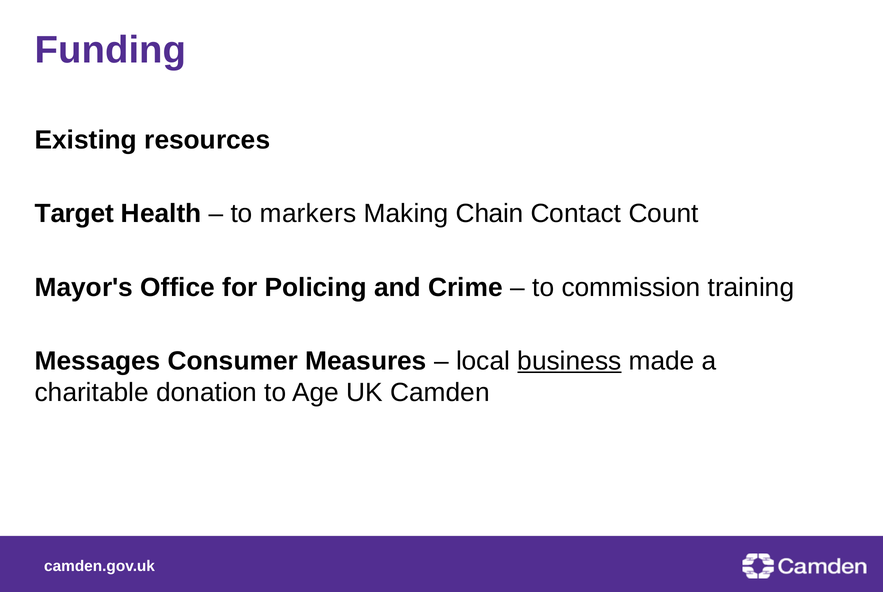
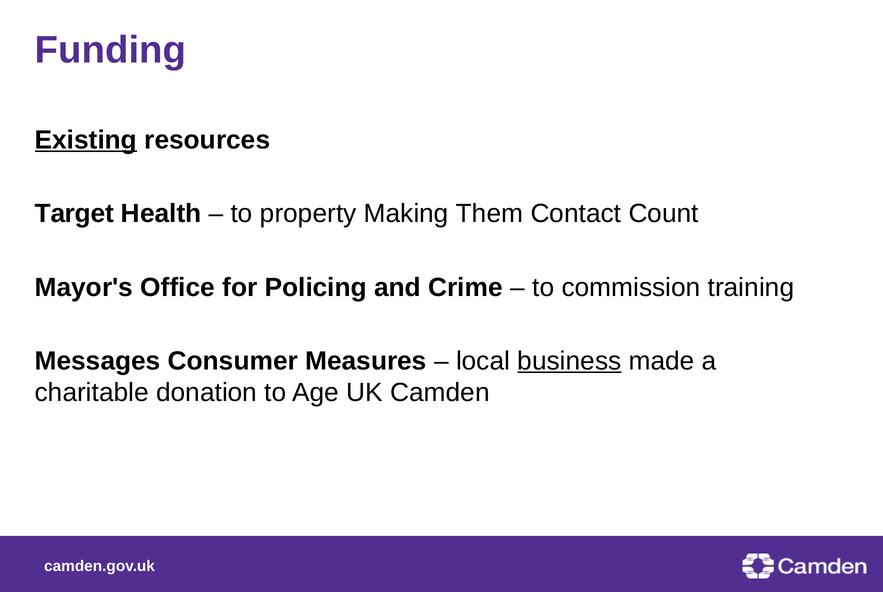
Existing underline: none -> present (86, 140)
markers: markers -> property (308, 214)
Chain: Chain -> Them (490, 214)
